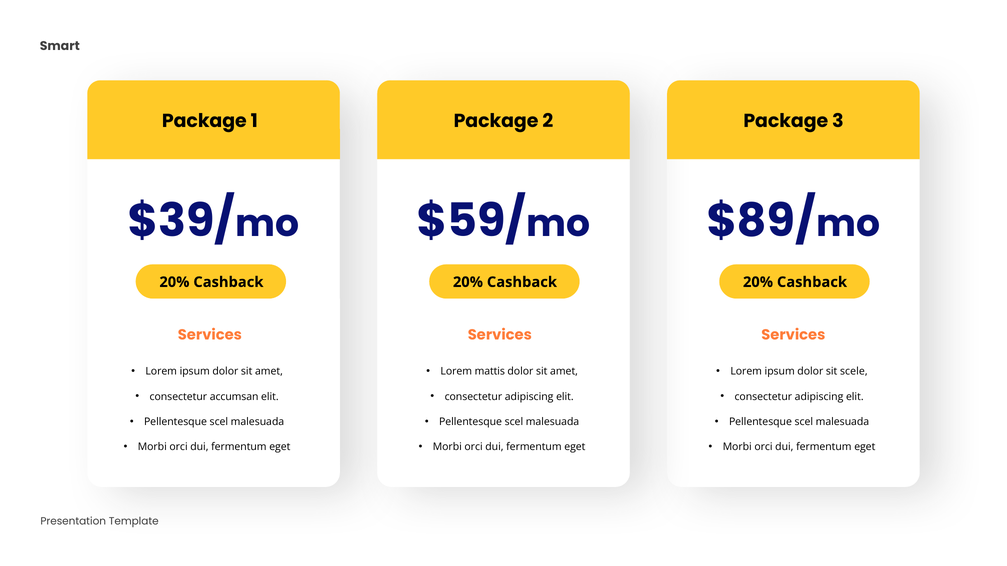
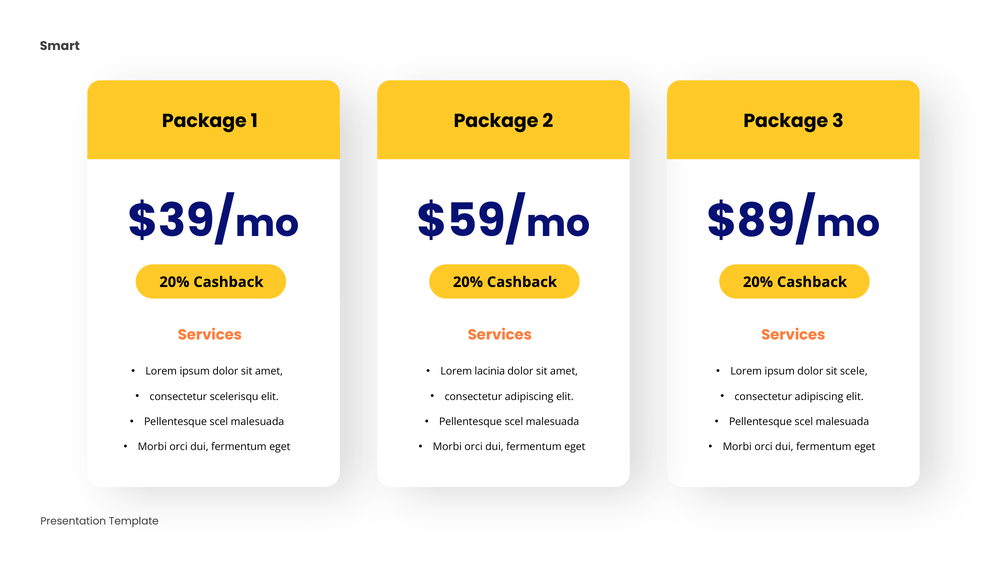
mattis: mattis -> lacinia (490, 372)
accumsan: accumsan -> scelerisqu (234, 397)
